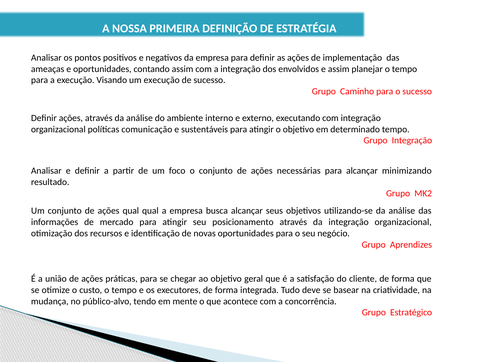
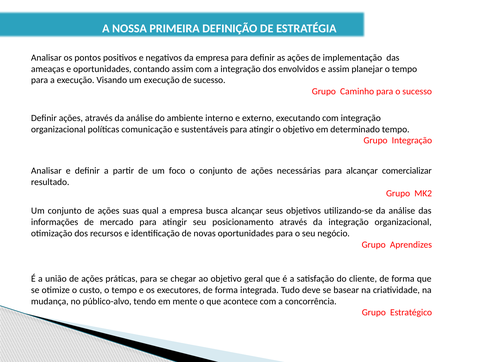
minimizando: minimizando -> comercializar (407, 171)
ações qual: qual -> suas (131, 211)
